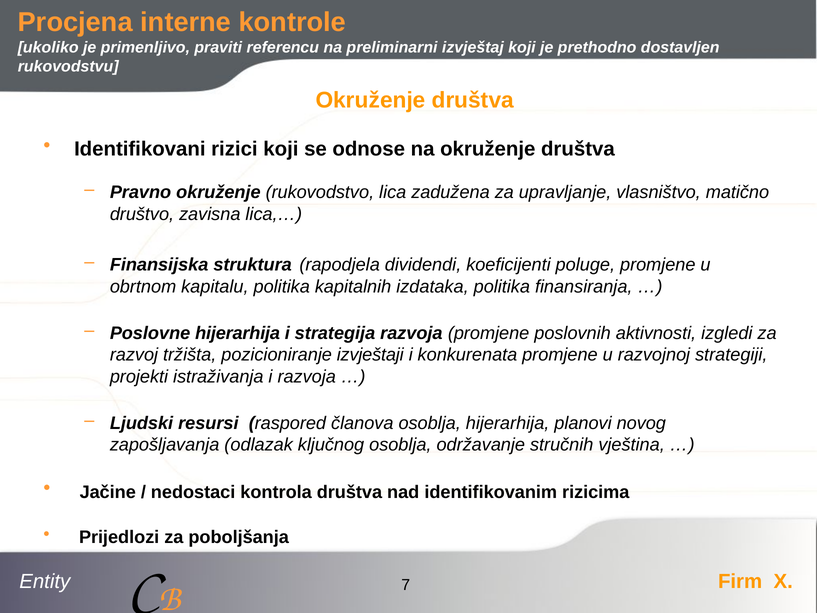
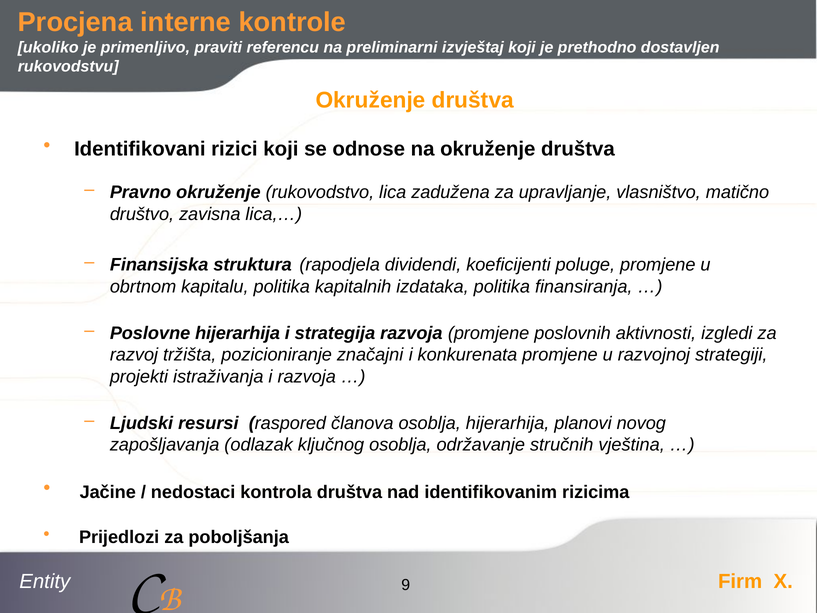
izvještaji: izvještaji -> značajni (370, 355)
7: 7 -> 9 (406, 585)
